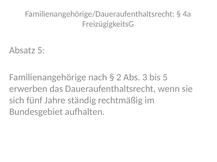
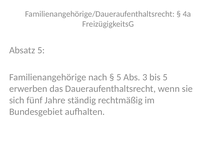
2: 2 -> 5 (119, 78)
